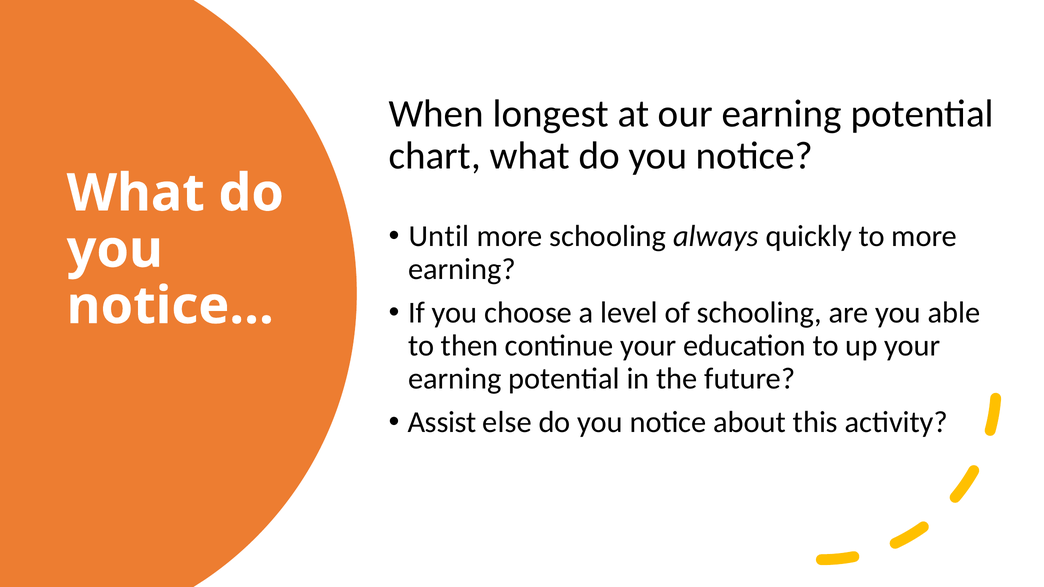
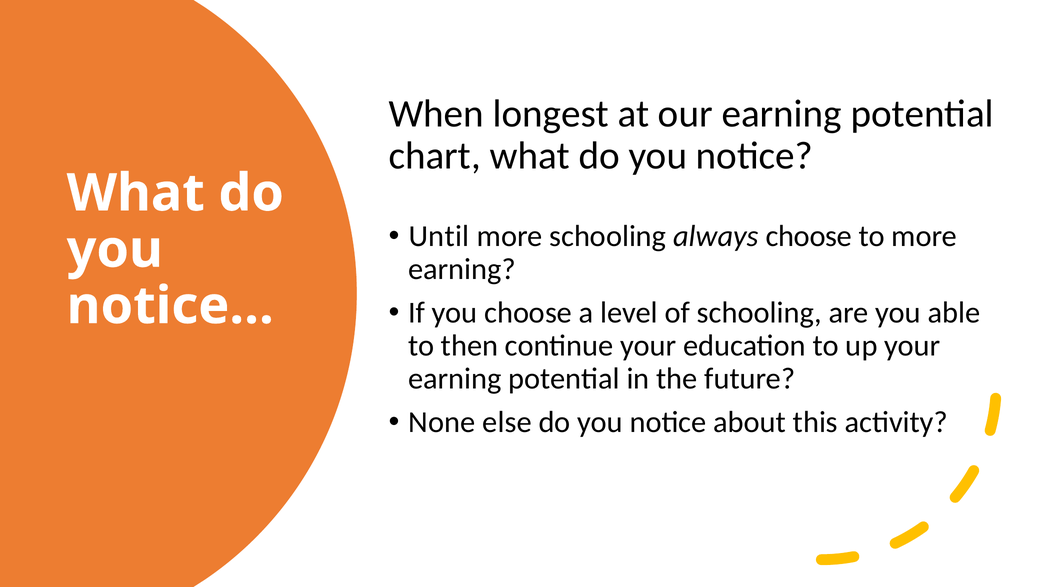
always quickly: quickly -> choose (809, 236)
Assist: Assist -> None (442, 422)
